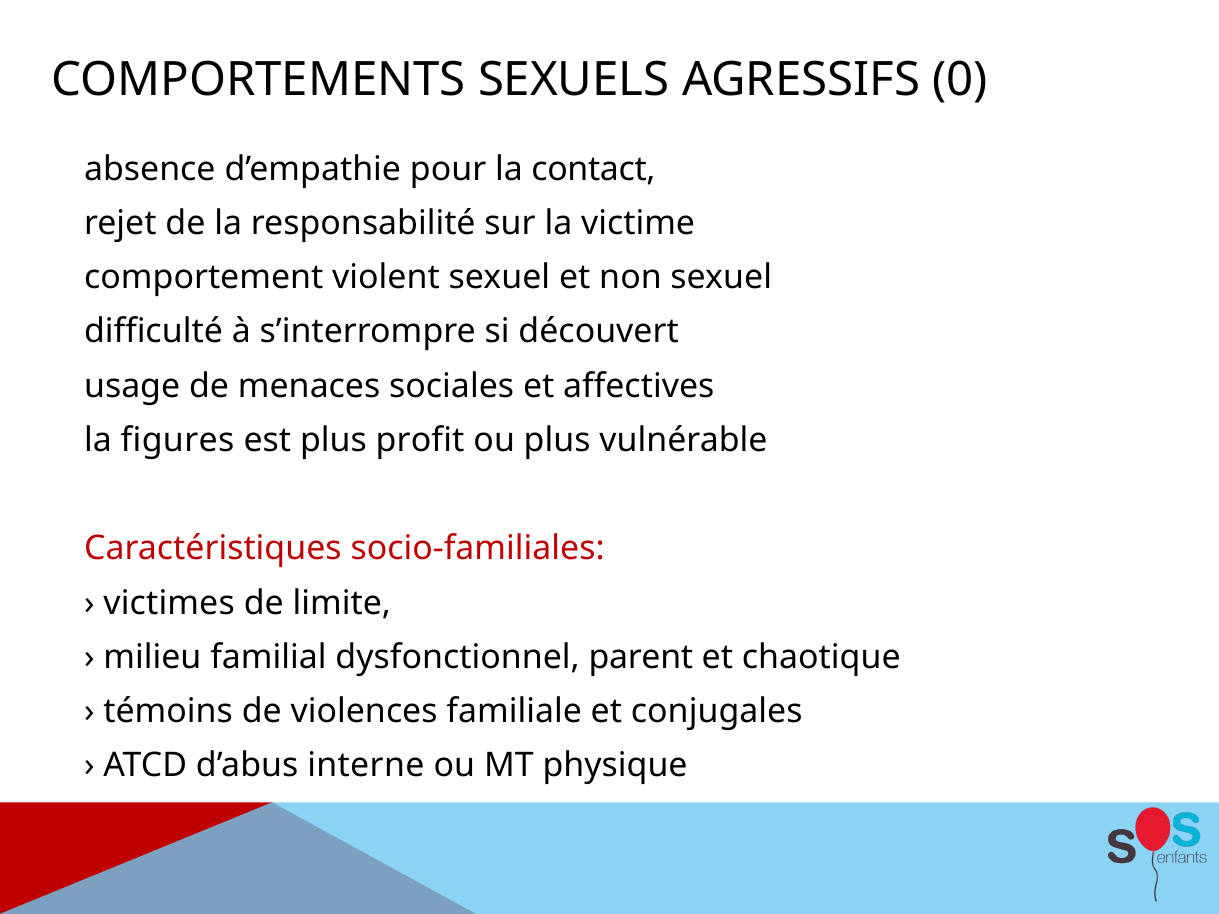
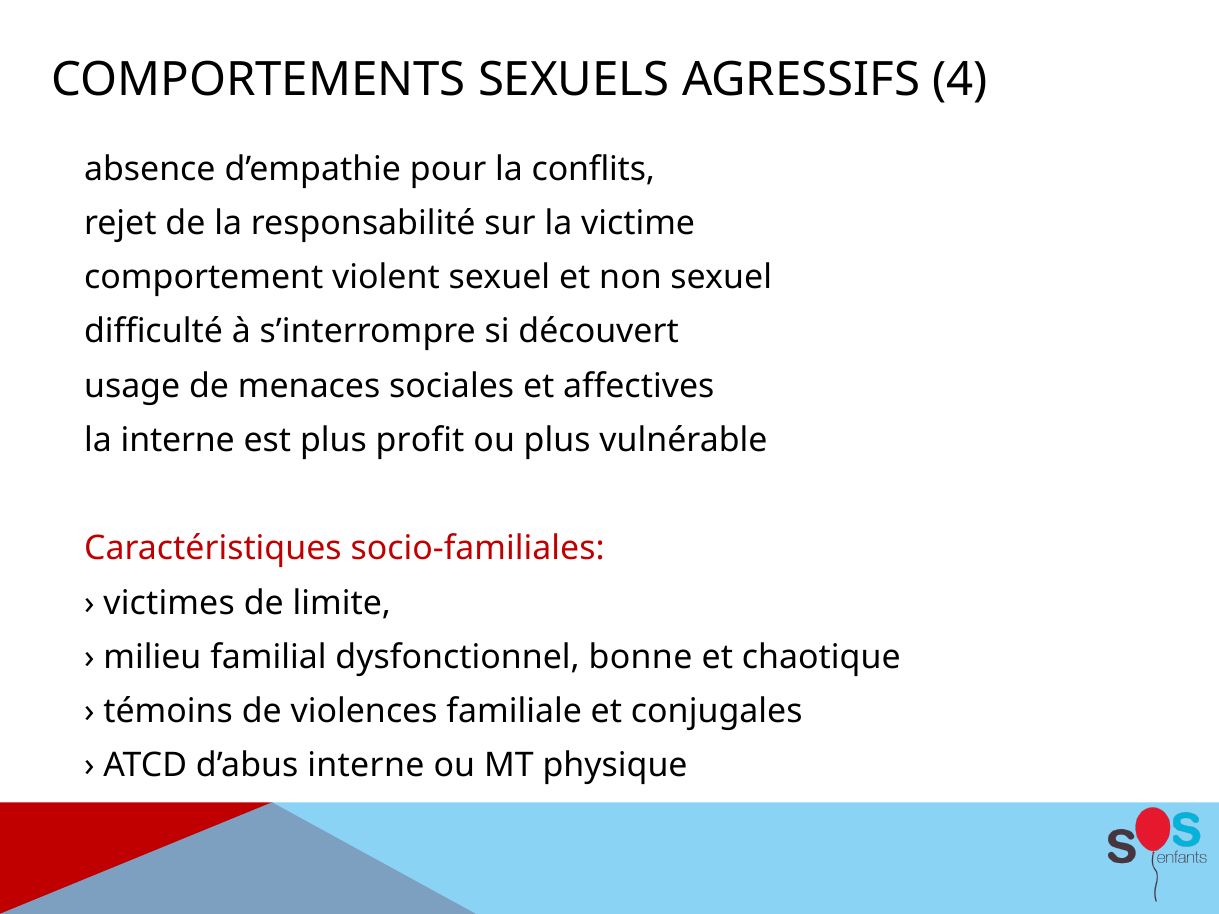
0: 0 -> 4 (960, 80)
contact: contact -> conflits (593, 169)
la figures: figures -> interne (178, 440)
parent: parent -> bonne (641, 657)
